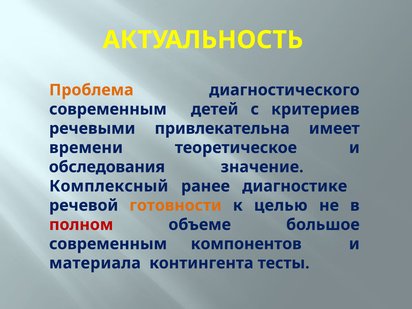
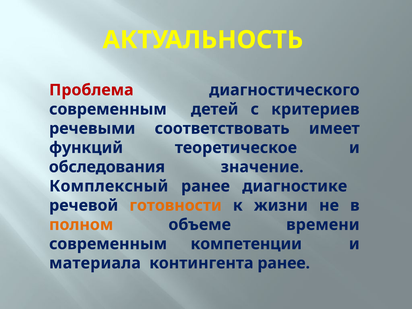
Проблема colour: orange -> red (91, 90)
привлекательна: привлекательна -> соответствовать (222, 128)
времени: времени -> функций (86, 148)
целью: целью -> жизни (281, 205)
полном colour: red -> orange (81, 225)
большое: большое -> времени (323, 225)
компонентов: компонентов -> компетенции (246, 244)
контингента тесты: тесты -> ранее (284, 263)
